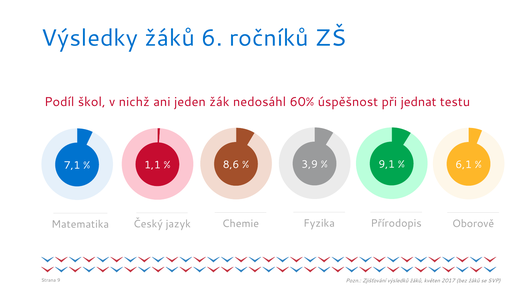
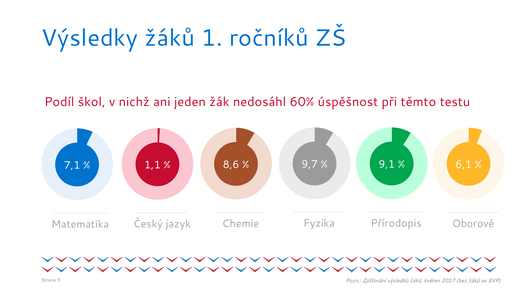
6: 6 -> 1 (212, 38)
jednat: jednat -> těmto (418, 102)
3,9: 3,9 -> 9,7 (310, 164)
